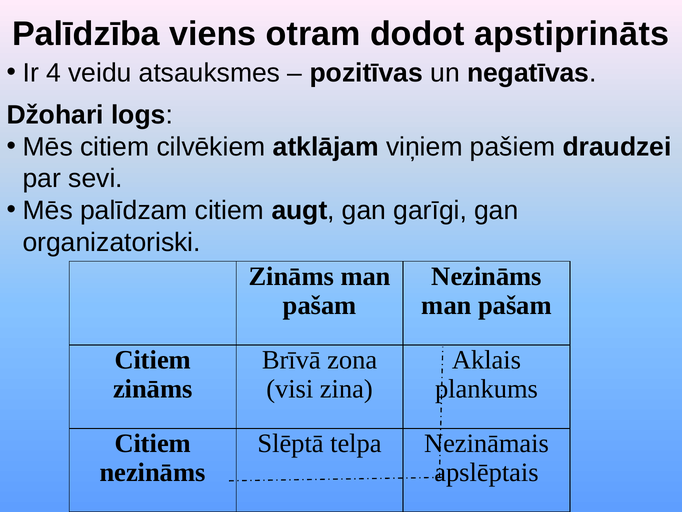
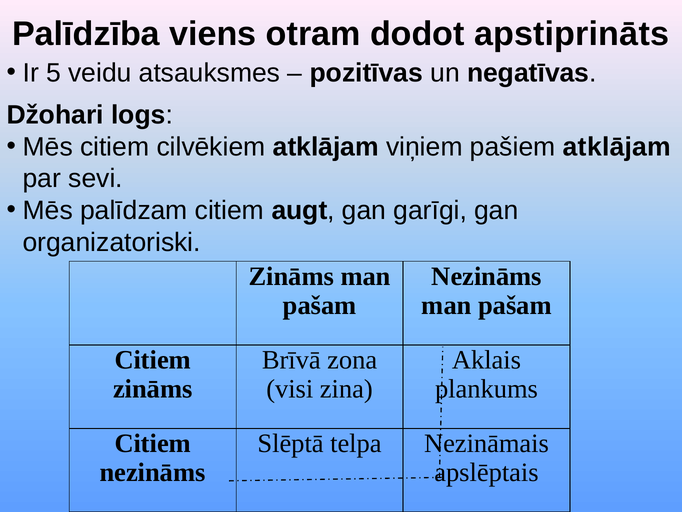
4: 4 -> 5 (54, 73)
pašiem draudzei: draudzei -> atklājam (617, 147)
